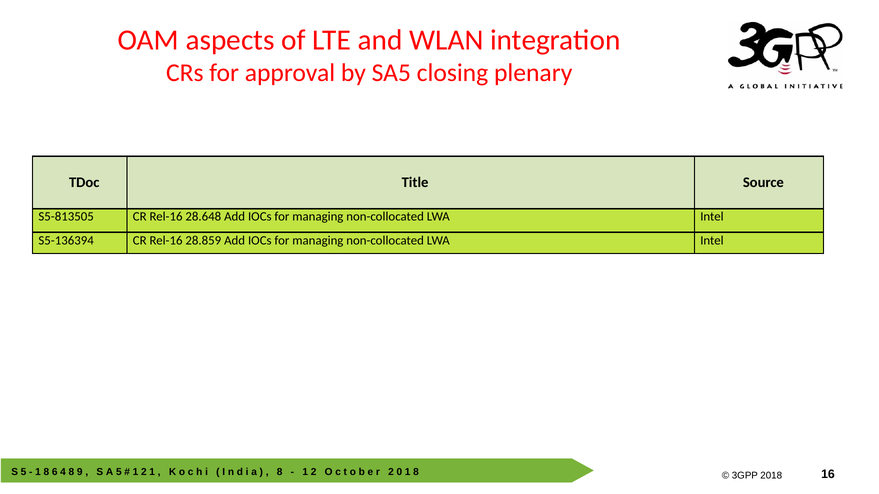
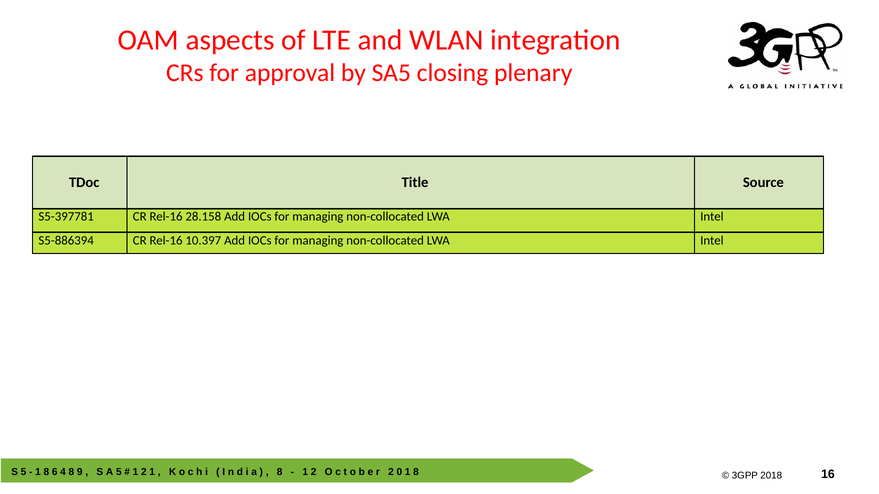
S5-813505: S5-813505 -> S5-397781 (66, 217)
28.648: 28.648 -> 28.158 (203, 217)
S5-136394: S5-136394 -> S5-886394 (66, 240)
28.859: 28.859 -> 10.397 (203, 240)
